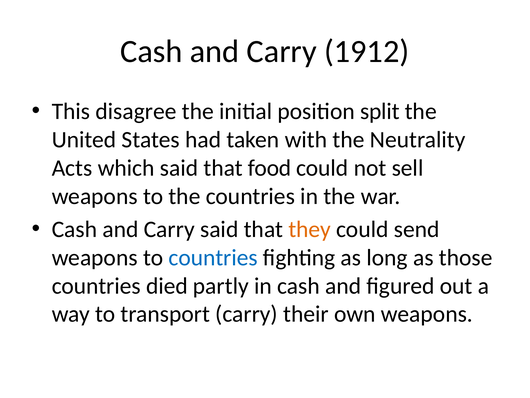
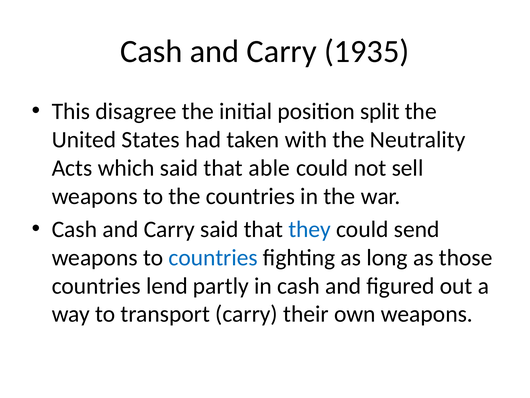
1912: 1912 -> 1935 (367, 51)
food: food -> able (269, 168)
they colour: orange -> blue (310, 229)
died: died -> lend (167, 286)
